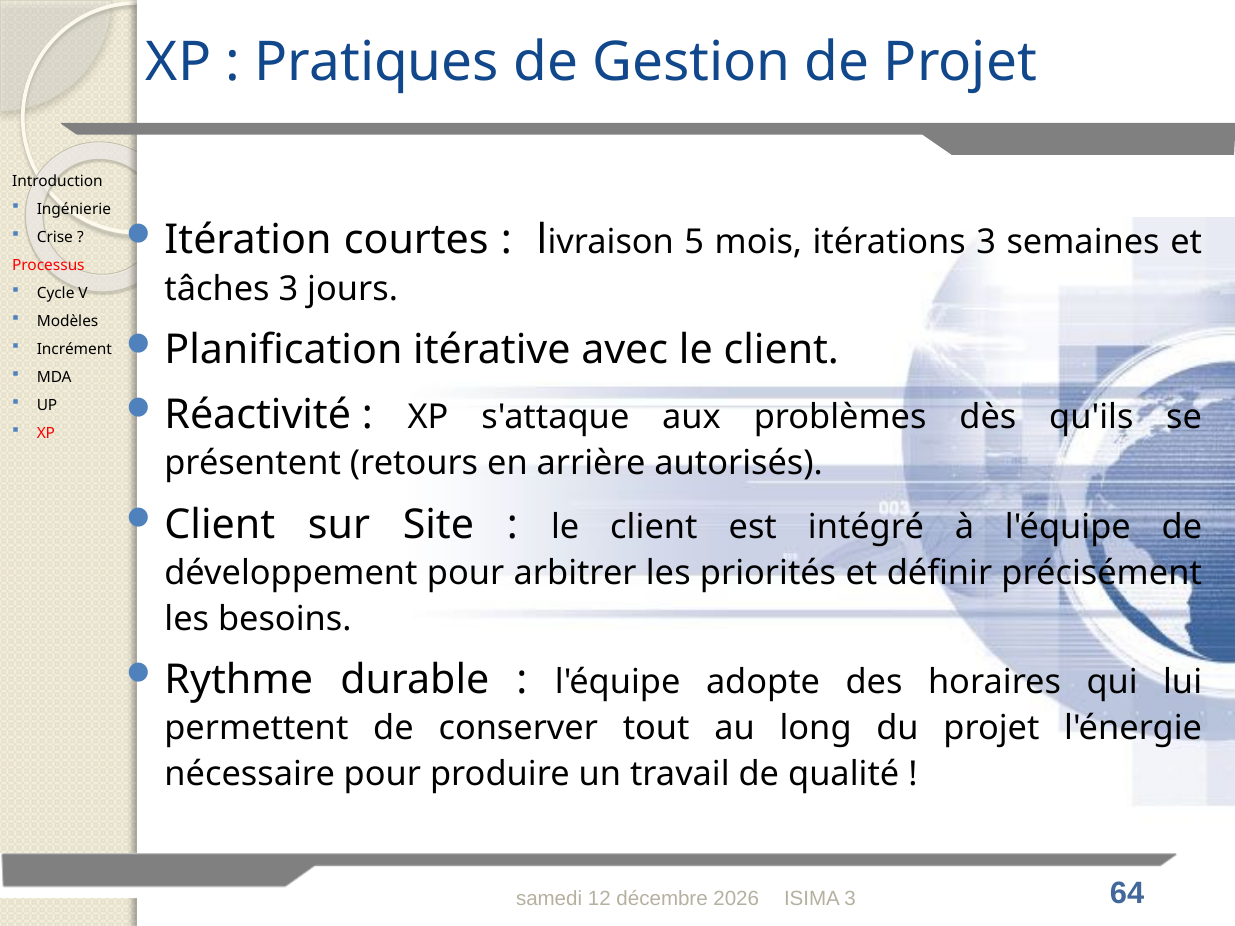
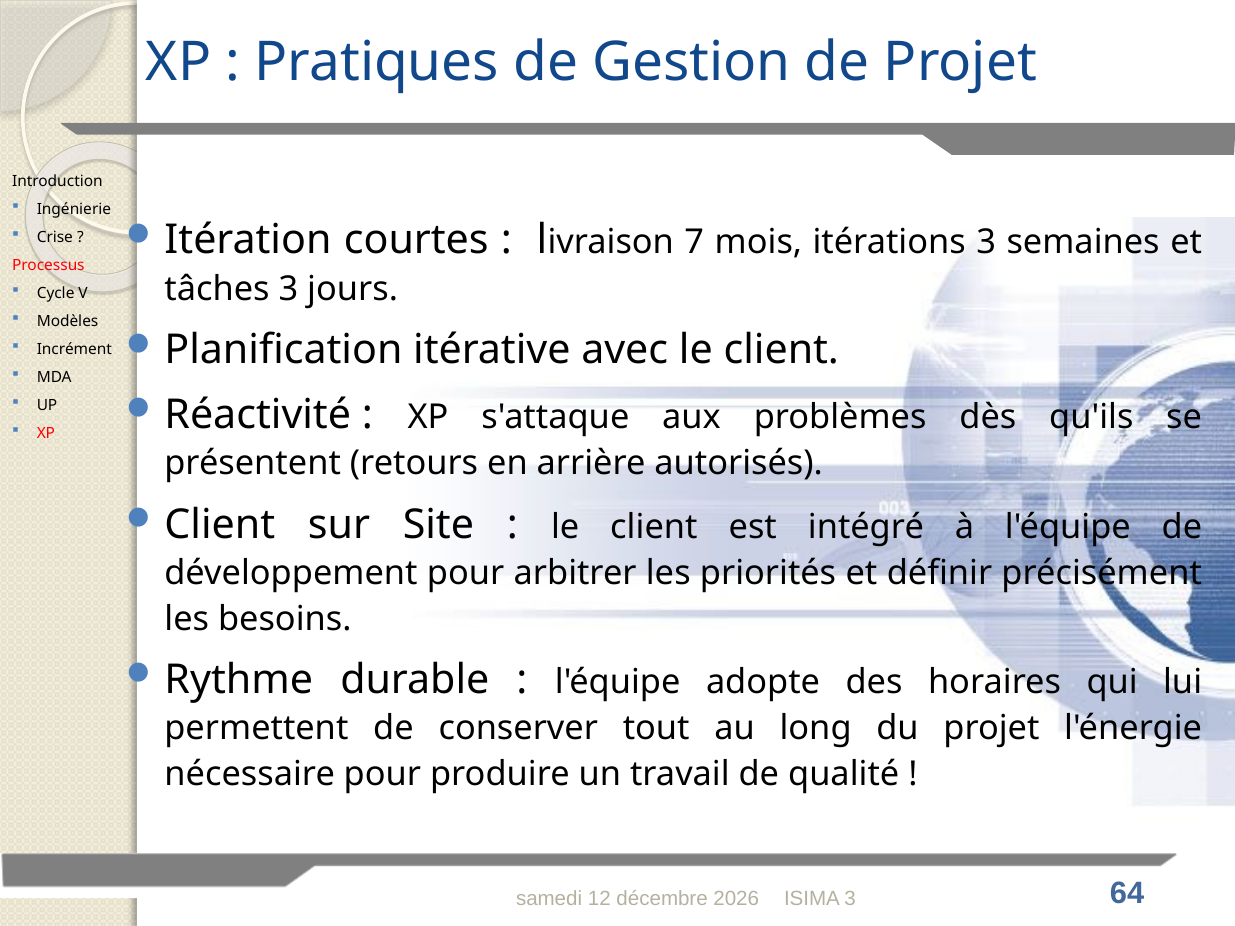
5: 5 -> 7 (694, 243)
